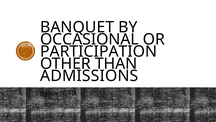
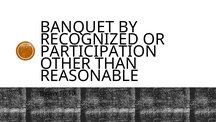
OCCASIONAL: OCCASIONAL -> RECOGNIZED (89, 39)
ADMISSIONS: ADMISSIONS -> REASONABLE (89, 76)
